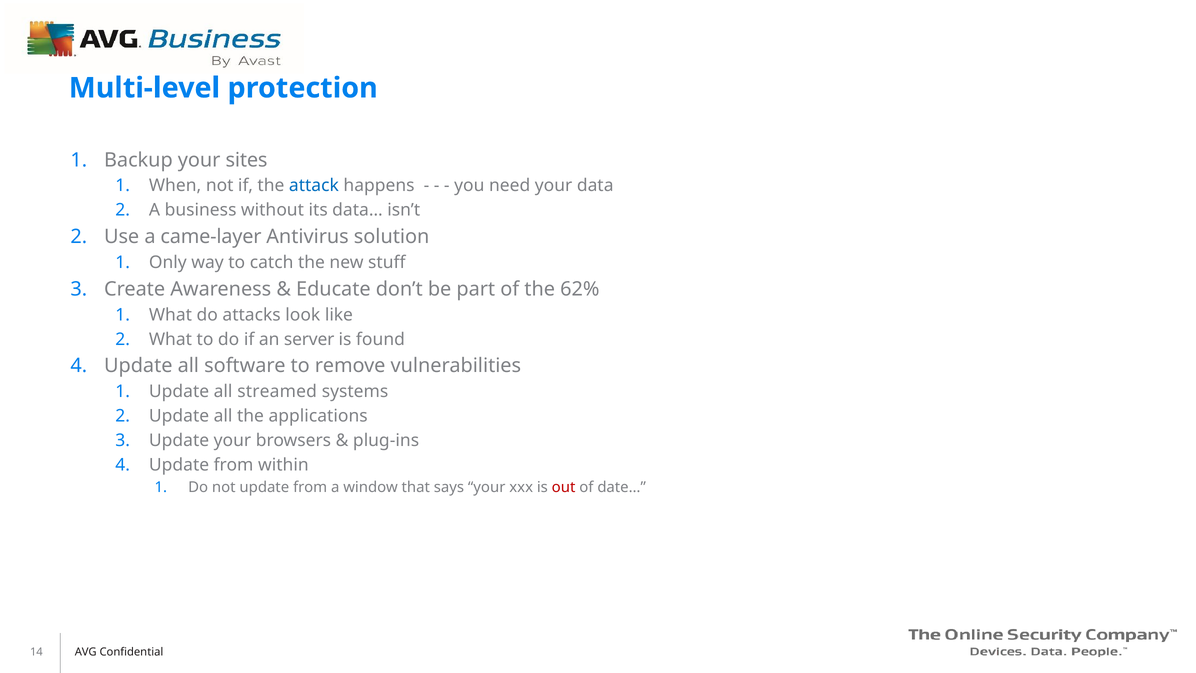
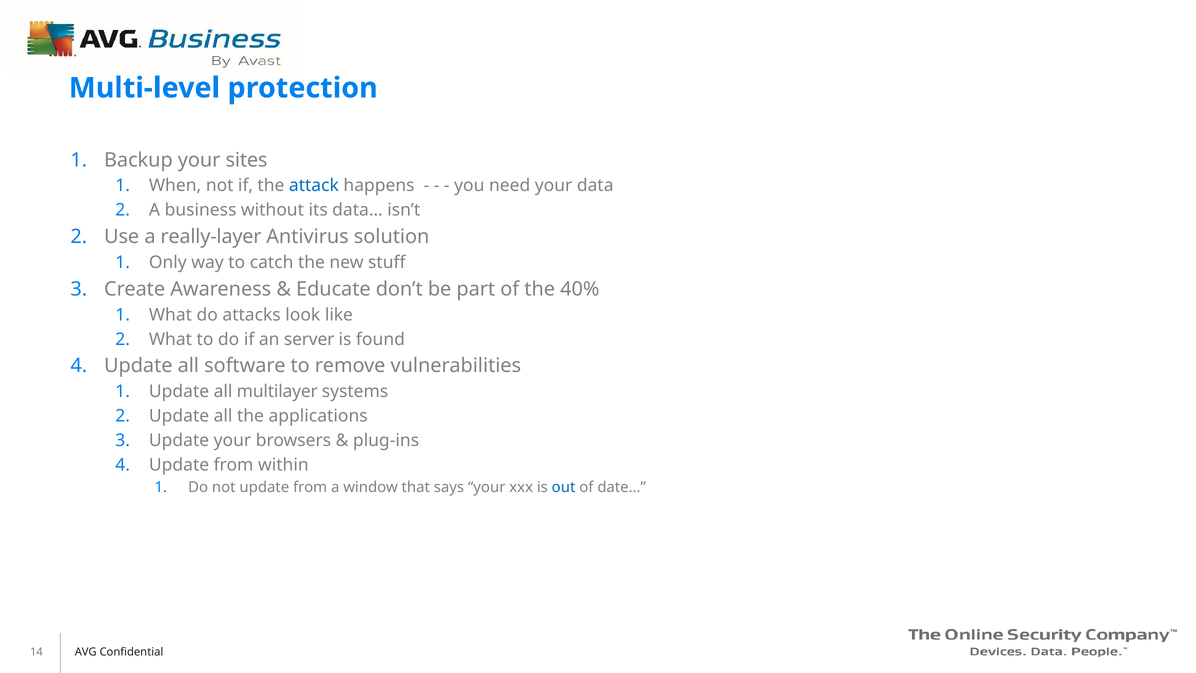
came-layer: came-layer -> really-layer (211, 237)
62%: 62% -> 40% (580, 289)
streamed: streamed -> multilayer (277, 391)
out colour: red -> blue (564, 487)
